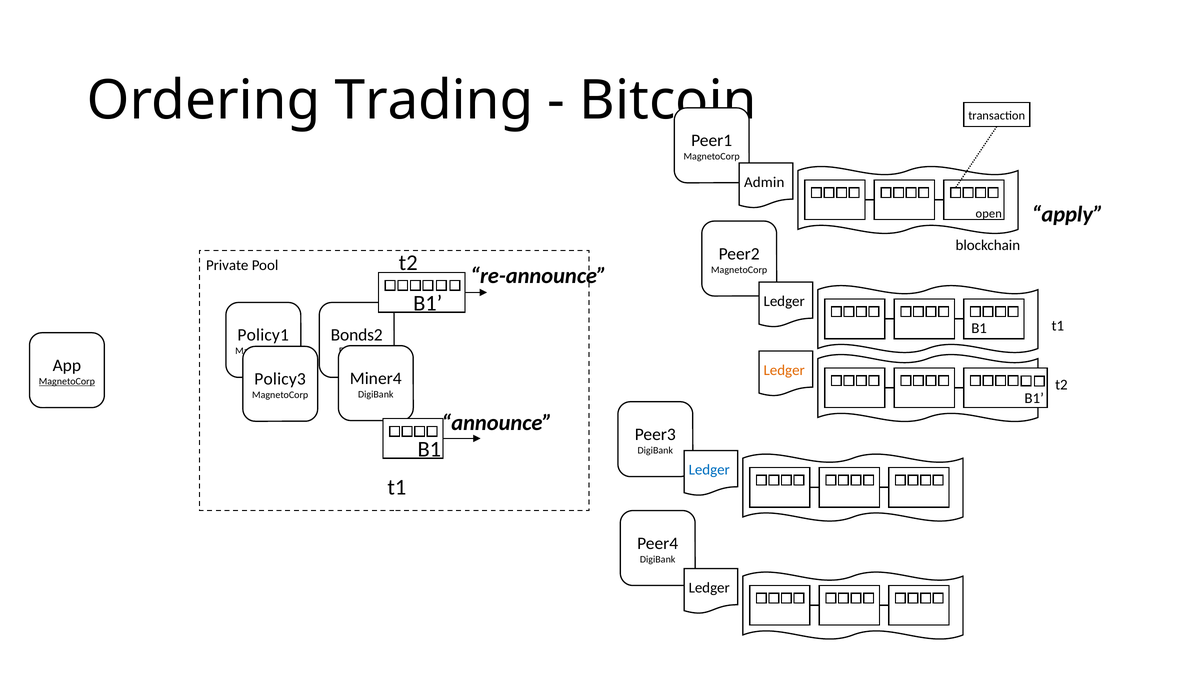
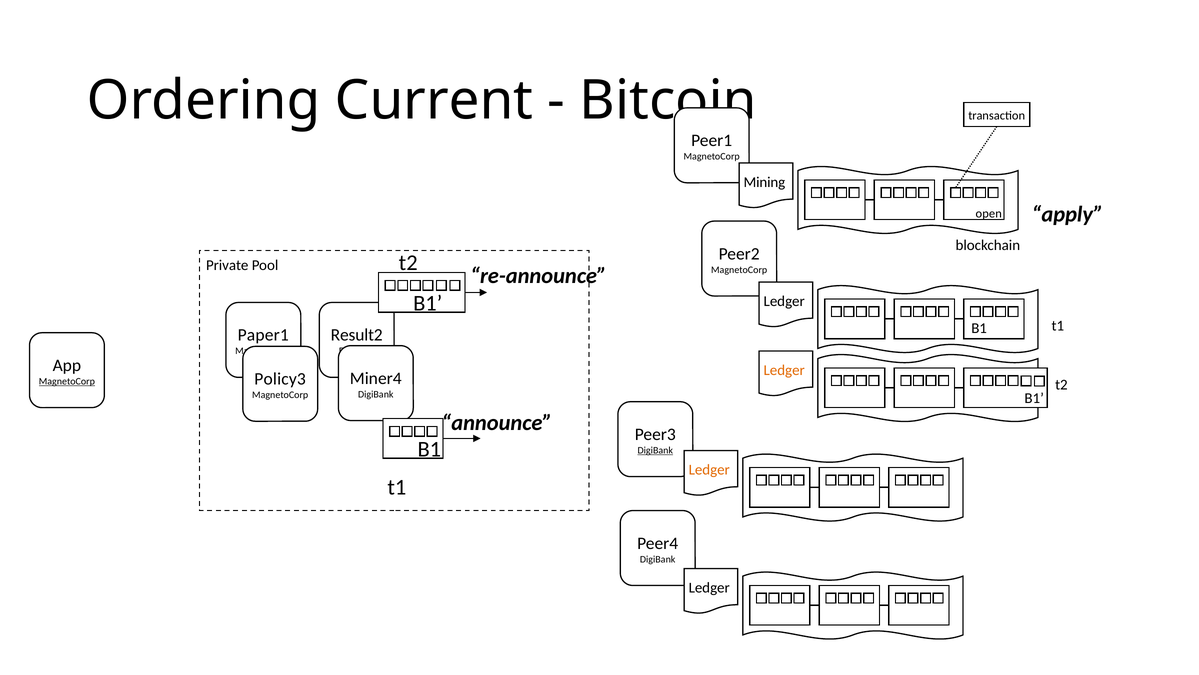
Trading: Trading -> Current (434, 101)
Admin: Admin -> Mining (764, 182)
Policy1: Policy1 -> Paper1 (263, 335)
Bonds2: Bonds2 -> Result2 (357, 335)
DigiBank underline: none -> present (655, 450)
Ledger colour: blue -> orange (709, 469)
